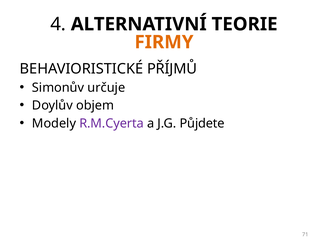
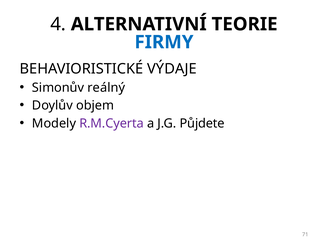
FIRMY colour: orange -> blue (164, 42)
PŘÍJMŮ: PŘÍJMŮ -> VÝDAJE (172, 69)
určuje: určuje -> reálný (106, 88)
